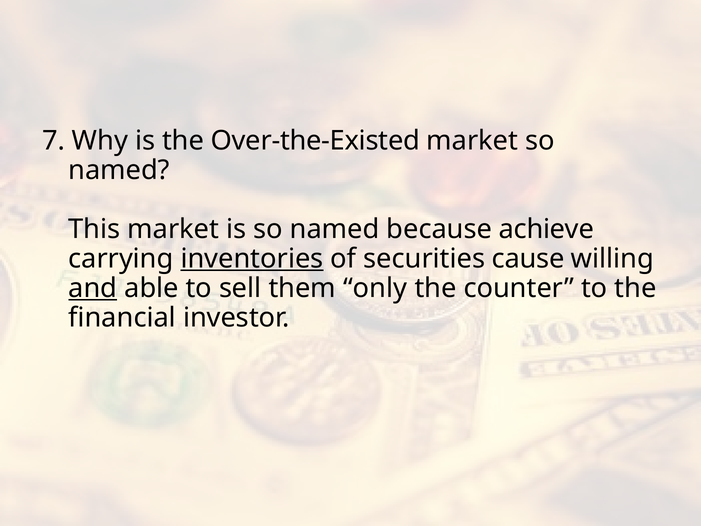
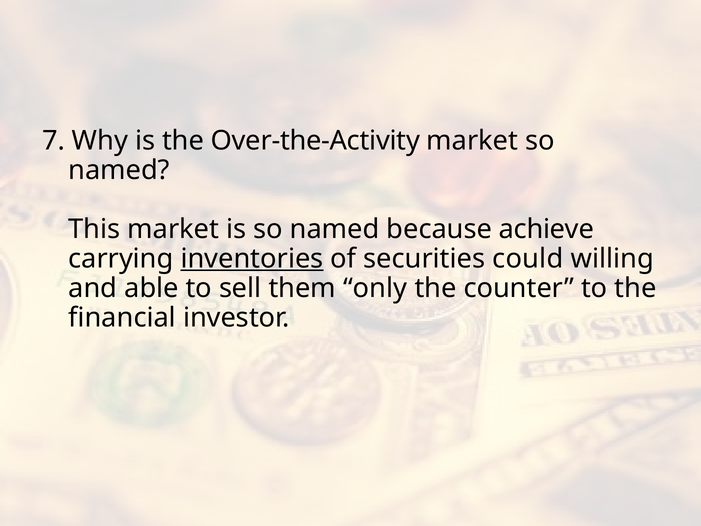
Over-the-Existed: Over-the-Existed -> Over-the-Activity (315, 141)
cause: cause -> could (528, 259)
and underline: present -> none (93, 288)
